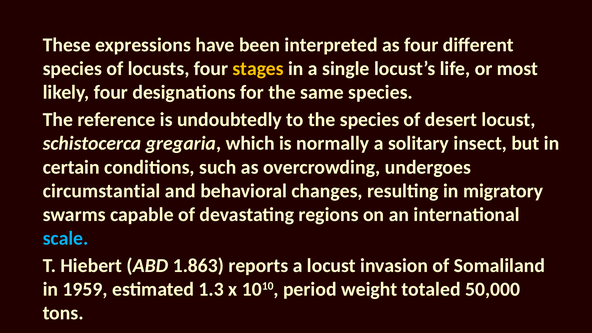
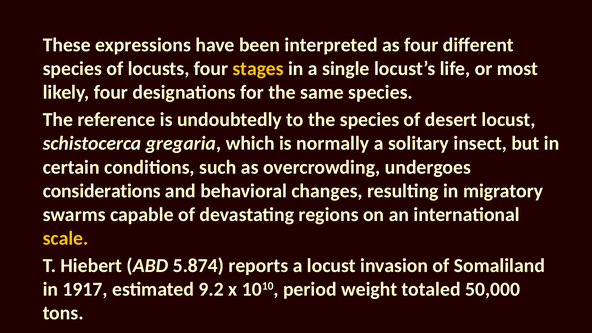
circumstantial: circumstantial -> considerations (102, 191)
scale colour: light blue -> yellow (66, 238)
1.863: 1.863 -> 5.874 (198, 266)
1959: 1959 -> 1917 (85, 289)
1.3: 1.3 -> 9.2 (211, 289)
